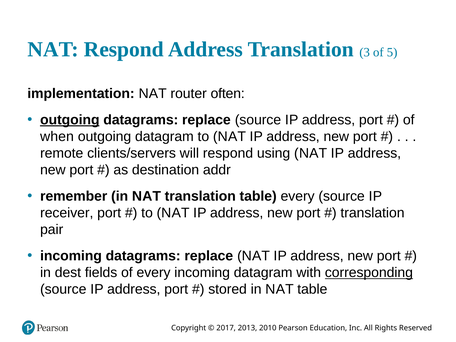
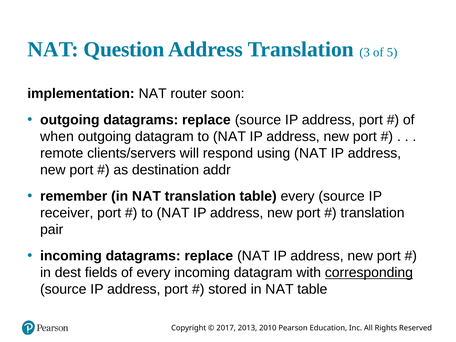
T Respond: Respond -> Question (124, 49)
often: often -> soon (228, 94)
outgoing underline: present -> none (70, 120)
